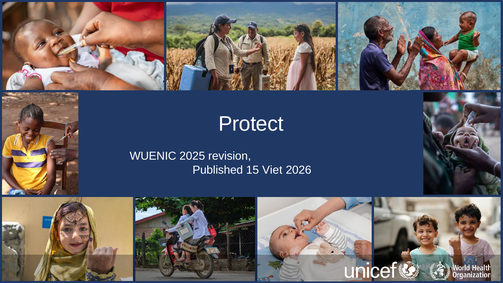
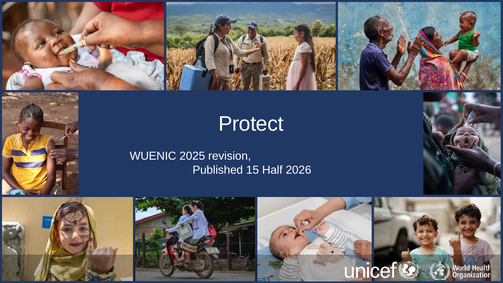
Viet: Viet -> Half (272, 170)
